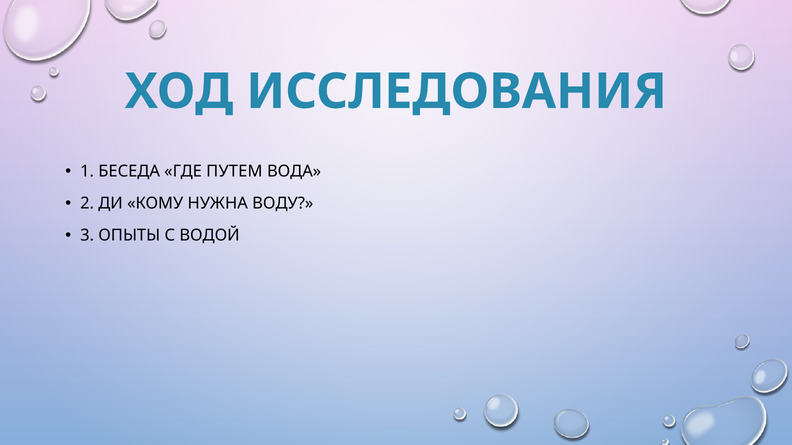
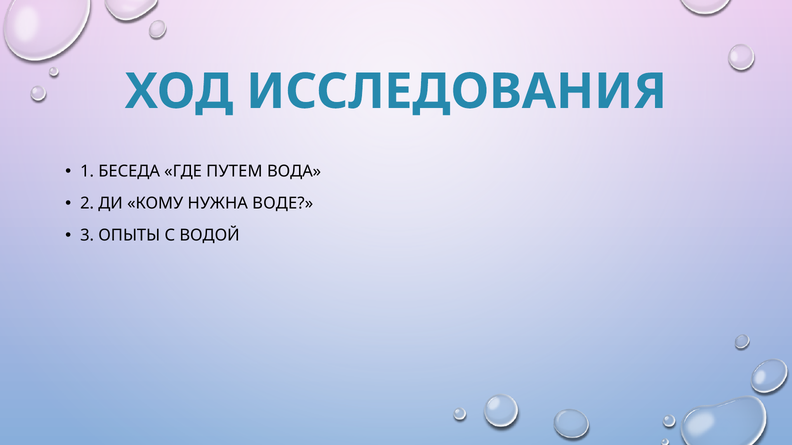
ВОДУ: ВОДУ -> ВОДЕ (283, 204)
